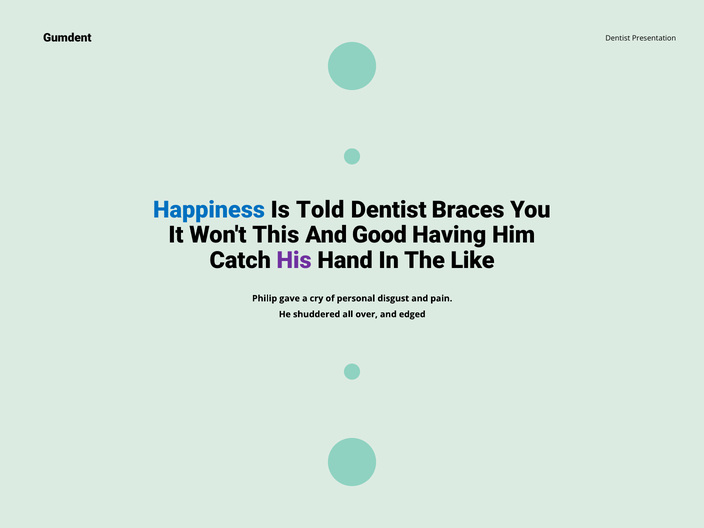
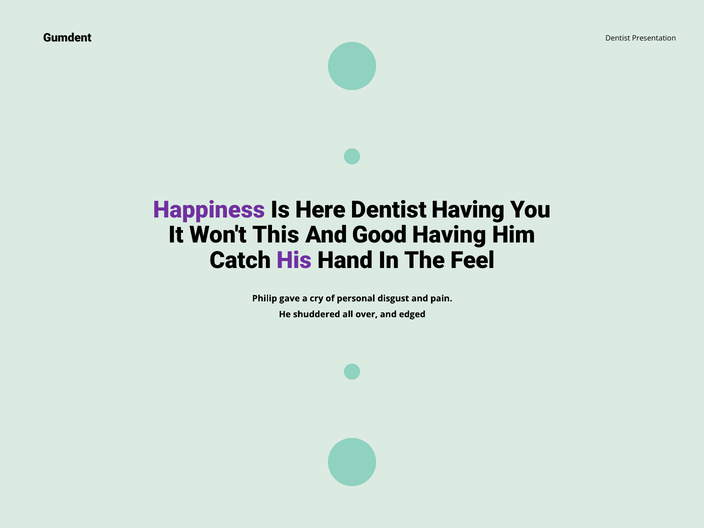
Happiness colour: blue -> purple (209, 210)
Told: Told -> Here (320, 210)
Dentist Braces: Braces -> Having (468, 210)
Like: Like -> Feel (473, 260)
